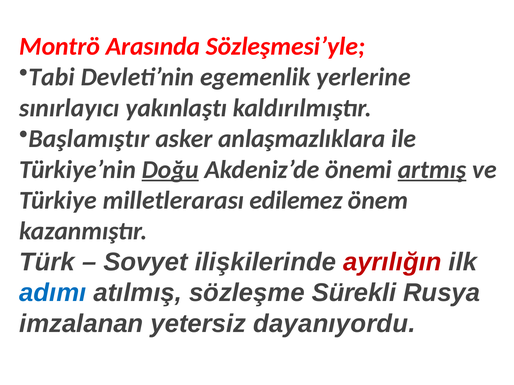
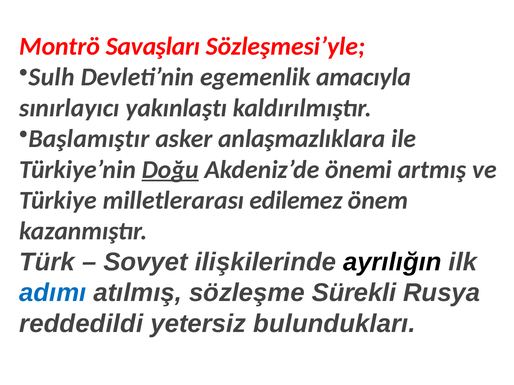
Arasında: Arasında -> Savaşları (153, 46)
Tabi: Tabi -> Sulh (52, 77)
yerlerine: yerlerine -> amacıyla (364, 77)
artmış underline: present -> none (432, 170)
ayrılığın colour: red -> black (392, 262)
imzalanan: imzalanan -> reddedildi (81, 324)
dayanıyordu: dayanıyordu -> bulundukları (334, 324)
